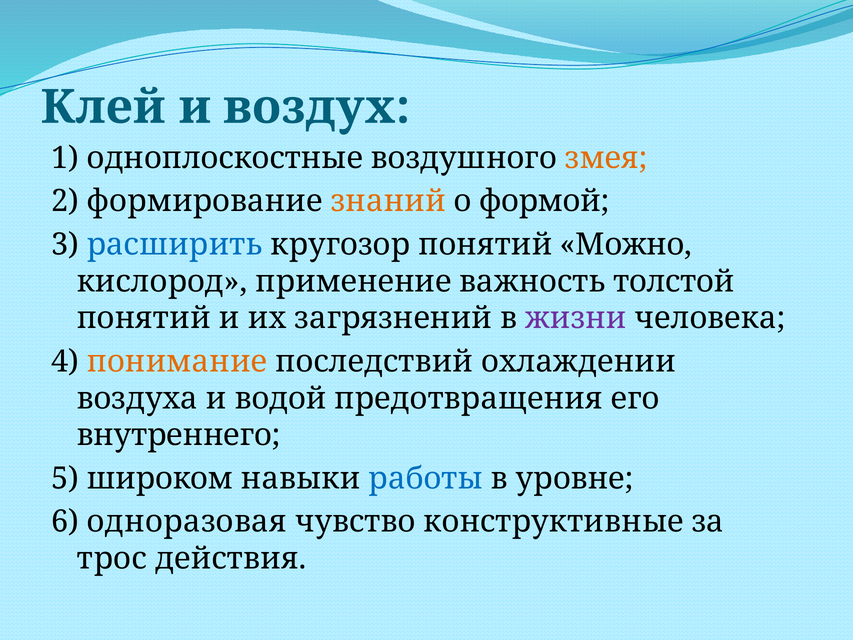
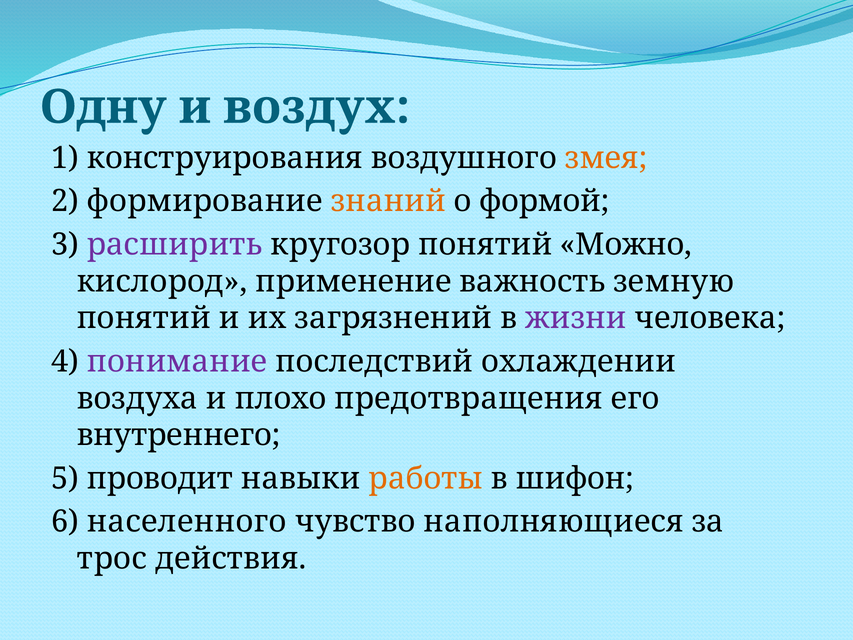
Клей: Клей -> Одну (103, 107)
одноплоскостные: одноплоскостные -> конструирования (225, 158)
расширить colour: blue -> purple (175, 244)
толстой: толстой -> земную (674, 281)
понимание colour: orange -> purple (177, 361)
водой: водой -> плохо (281, 398)
широком: широком -> проводит (160, 478)
работы colour: blue -> orange (426, 478)
уровне: уровне -> шифон (575, 478)
одноразовая: одноразовая -> населенного (187, 521)
конструктивные: конструктивные -> наполняющиеся (554, 521)
